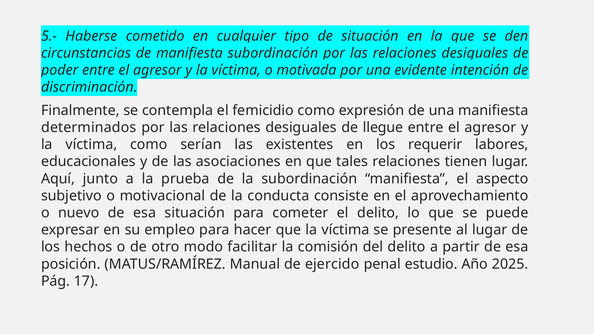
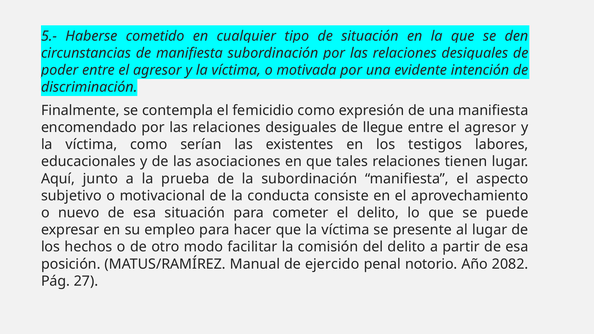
determinados: determinados -> encomendado (89, 128)
requerir: requerir -> testigos (435, 145)
estudio: estudio -> notorio (431, 264)
2025: 2025 -> 2082 (510, 264)
17: 17 -> 27 (86, 281)
